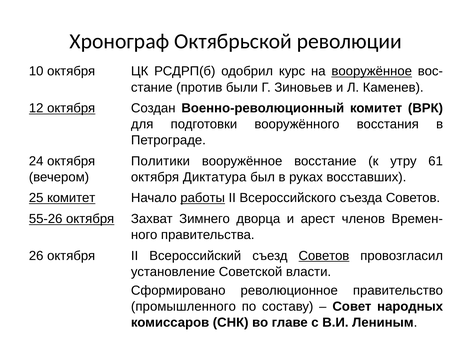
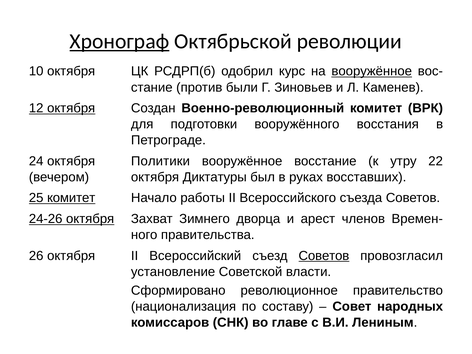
Хронограф underline: none -> present (119, 41)
61: 61 -> 22 (436, 161)
Диктатура: Диктатура -> Диктатуры (215, 177)
работы underline: present -> none (203, 198)
55-26: 55-26 -> 24-26 (46, 219)
промышленного: промышленного -> национализация (184, 307)
